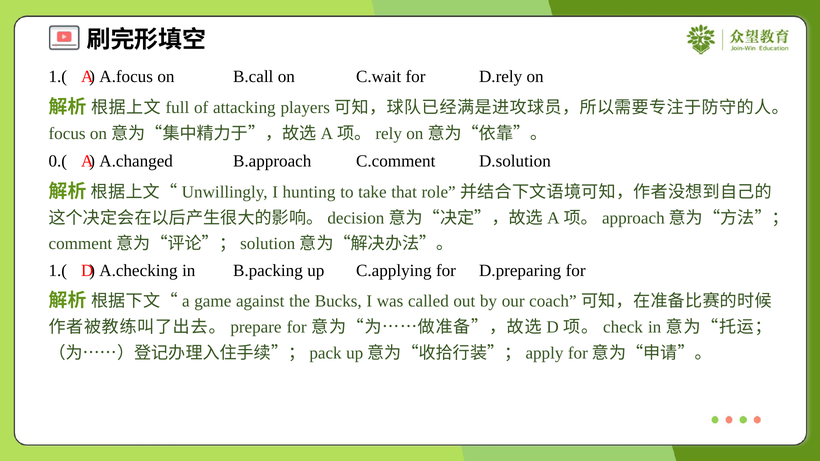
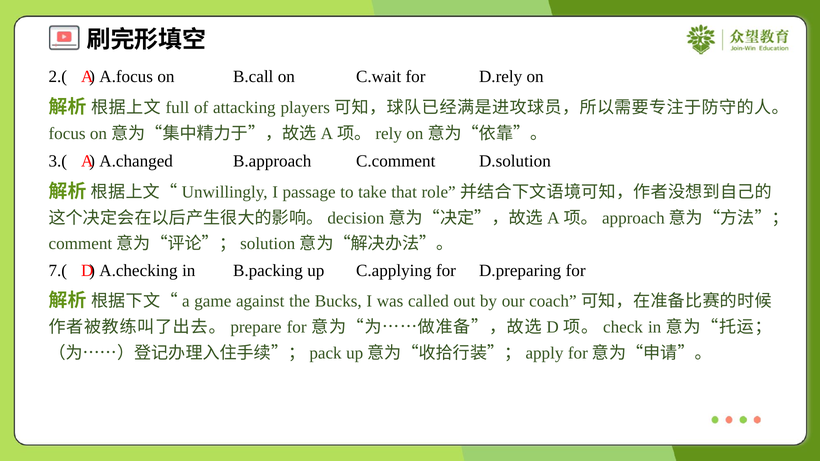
1.(: 1.( -> 2.( (58, 77)
0.(: 0.( -> 3.( (58, 161)
hunting: hunting -> passage (309, 192)
1.(: 1.( -> 7.( (58, 271)
